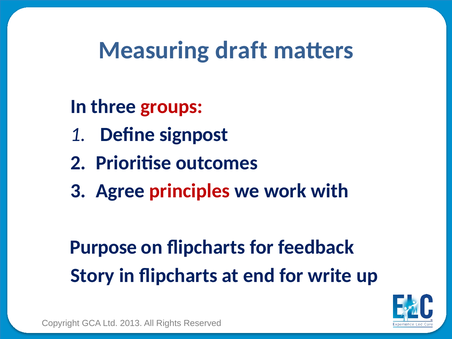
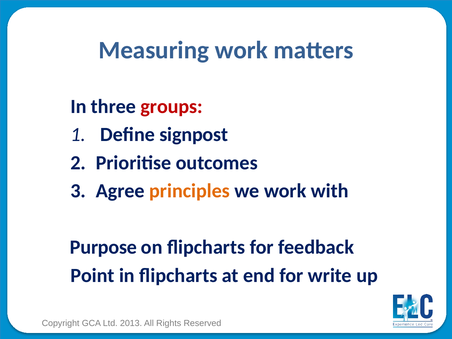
Measuring draft: draft -> work (241, 50)
principles colour: red -> orange (190, 191)
Story: Story -> Point (92, 275)
